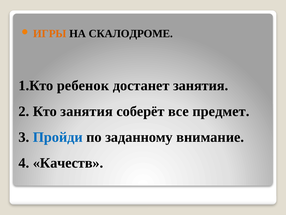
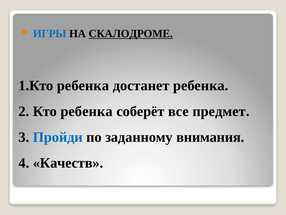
ИГРЫ colour: orange -> blue (50, 34)
СКАЛОДРОМЕ underline: none -> present (131, 34)
1.Кто ребенок: ребенок -> ребенка (83, 85)
достанет занятия: занятия -> ребенка (201, 85)
Кто занятия: занятия -> ребенка (87, 111)
внимание: внимание -> внимания (210, 137)
